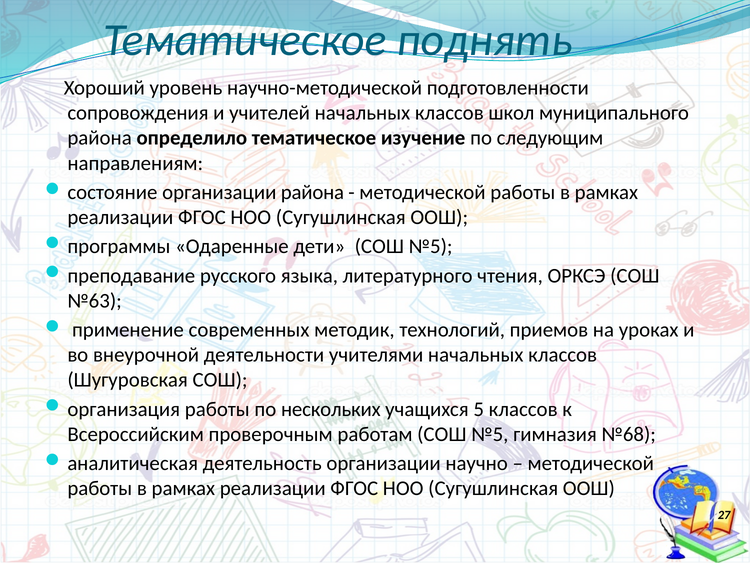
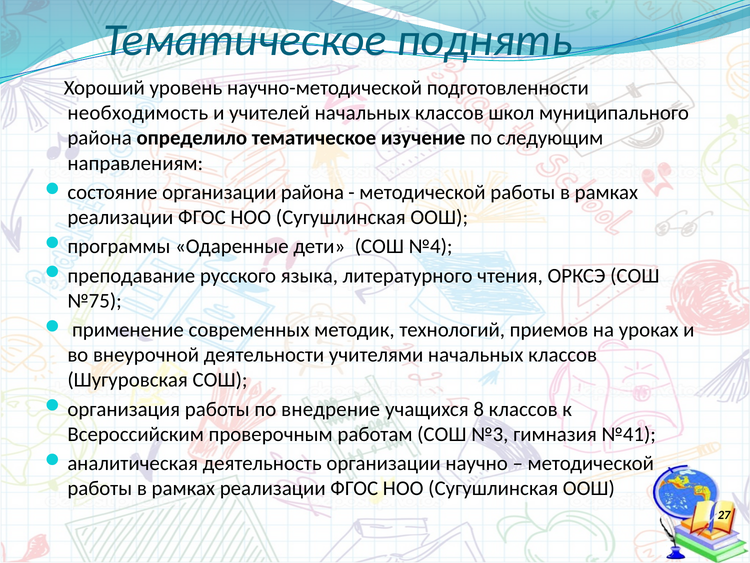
сопровождения: сопровождения -> необходимость (138, 113)
дети СОШ №5: №5 -> №4 (431, 246)
№63: №63 -> №75 (95, 301)
нескольких: нескольких -> внедрение (331, 409)
5: 5 -> 8 (479, 409)
работам СОШ №5: №5 -> №3 (490, 434)
№68: №68 -> №41 (629, 434)
